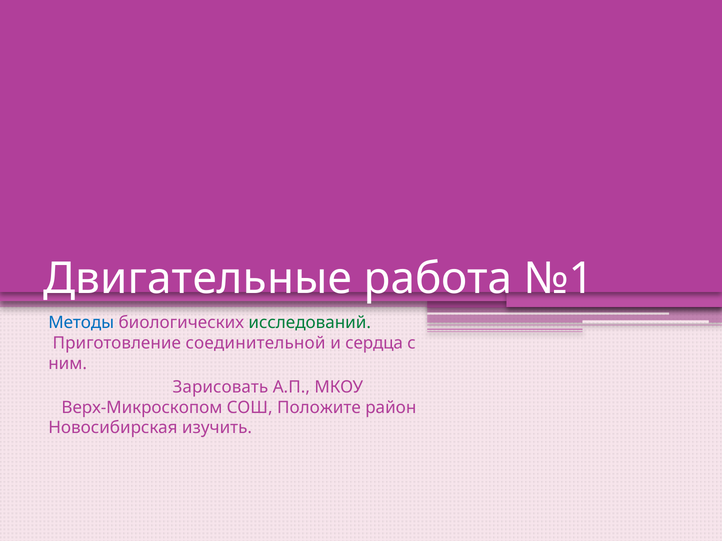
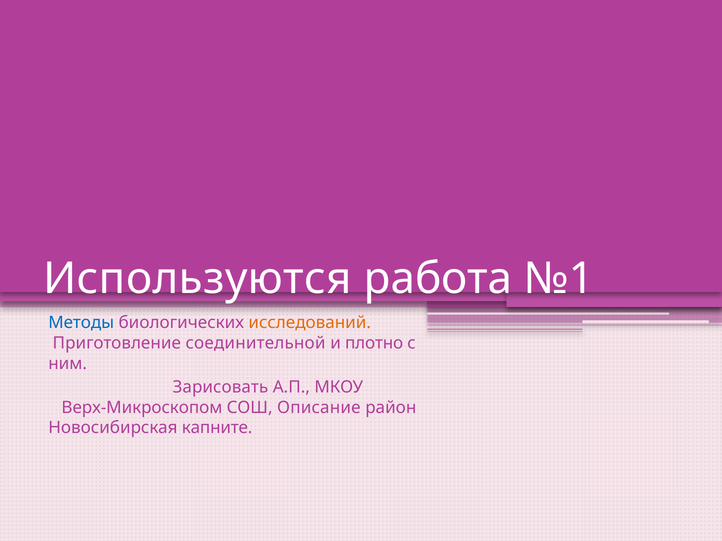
Двигательные: Двигательные -> Используются (198, 279)
исследований colour: green -> orange (310, 323)
сердца: сердца -> плотно (374, 343)
Положите: Положите -> Описание (319, 408)
изучить: изучить -> капните (217, 428)
